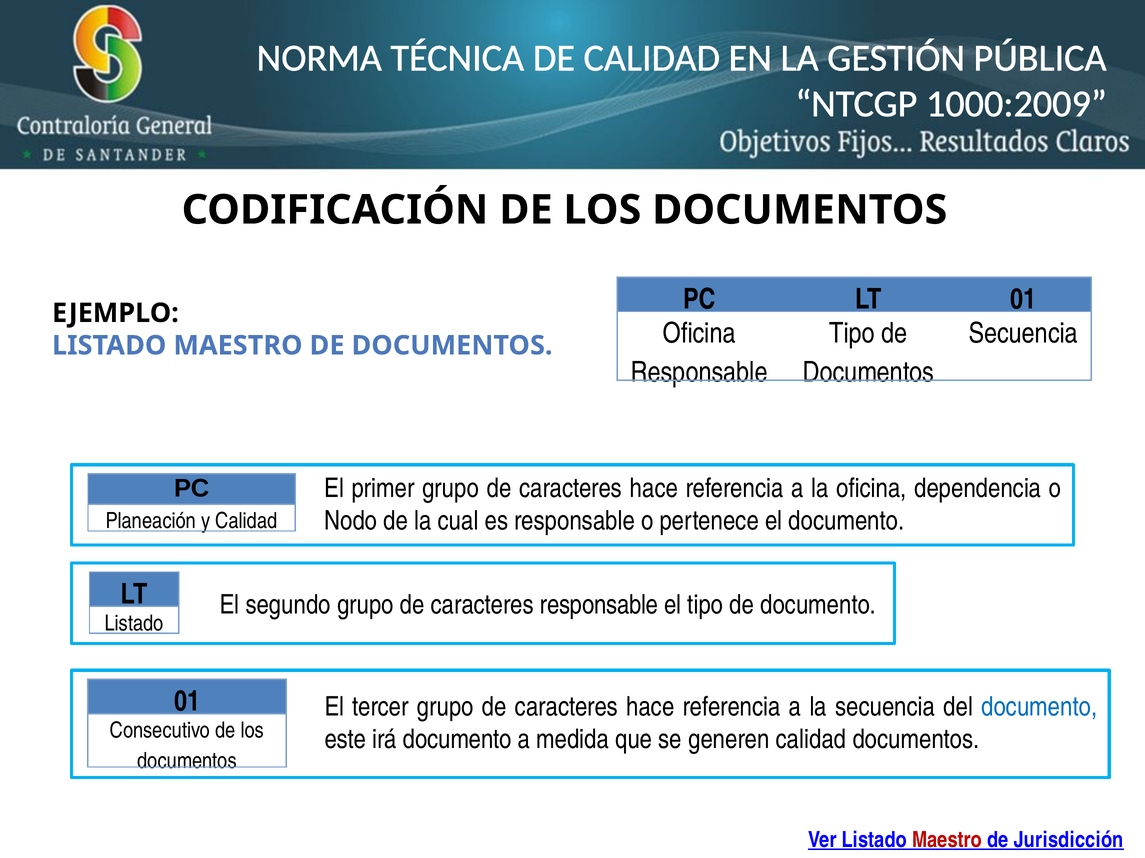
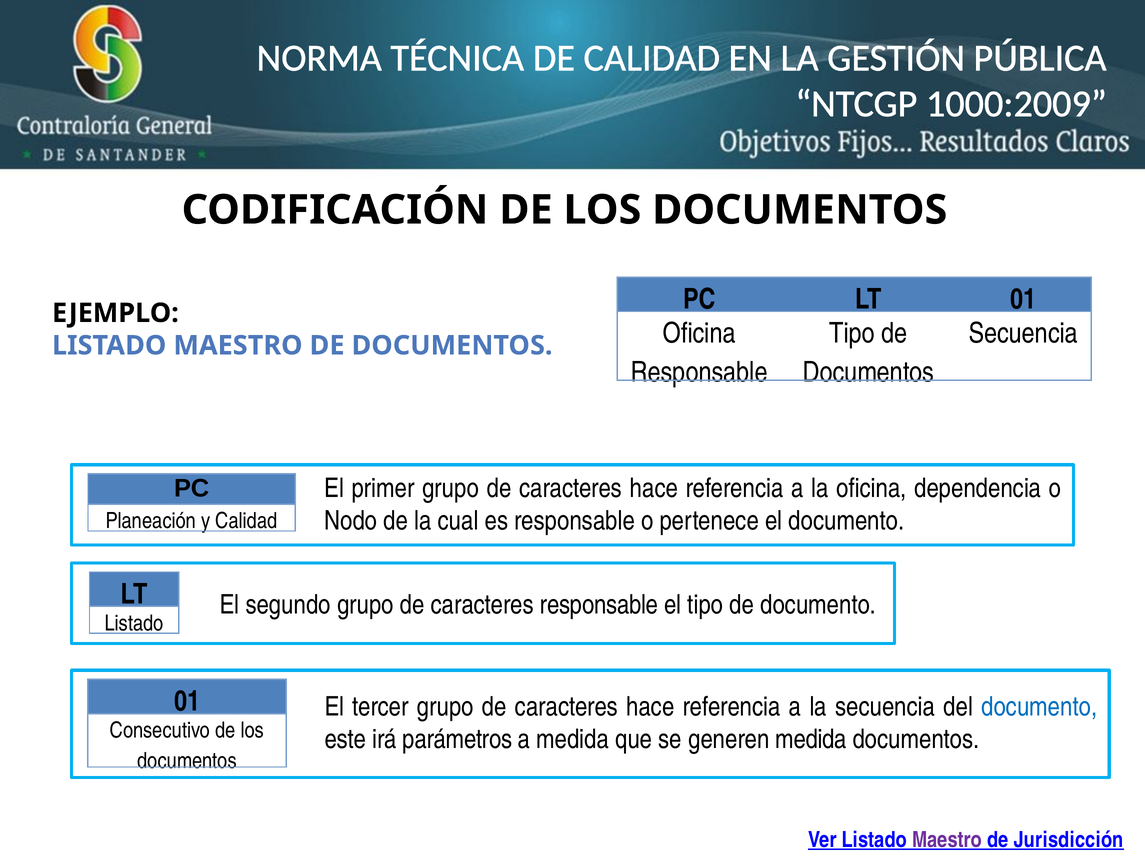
irá documento: documento -> parámetros (457, 740)
generen calidad: calidad -> medida (811, 740)
Maestro colour: red -> purple (947, 841)
